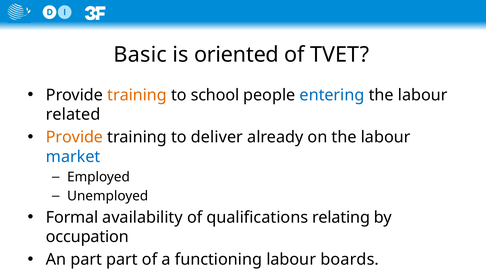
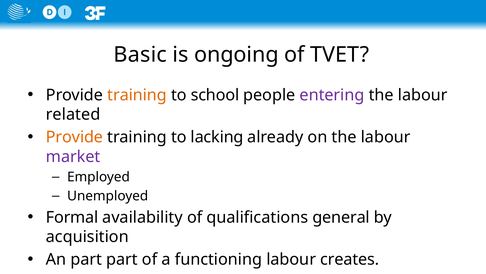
oriented: oriented -> ongoing (236, 55)
entering colour: blue -> purple (332, 95)
deliver: deliver -> lacking (217, 137)
market colour: blue -> purple (73, 156)
relating: relating -> general (341, 217)
occupation: occupation -> acquisition (87, 236)
boards: boards -> creates (350, 259)
